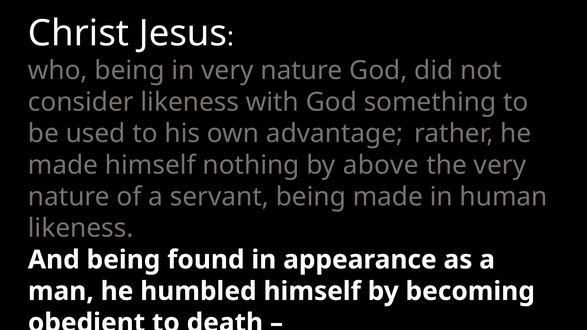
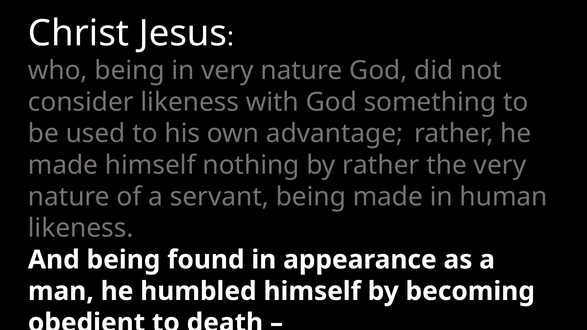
by above: above -> rather (381, 165)
